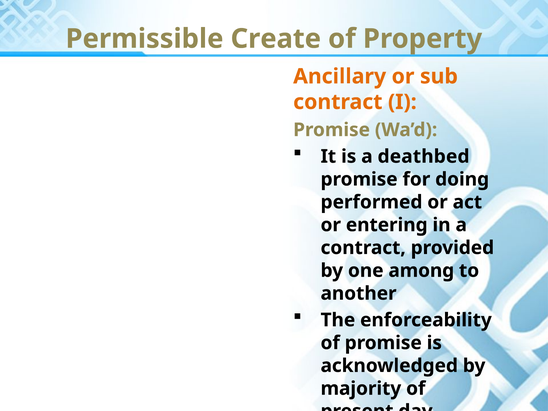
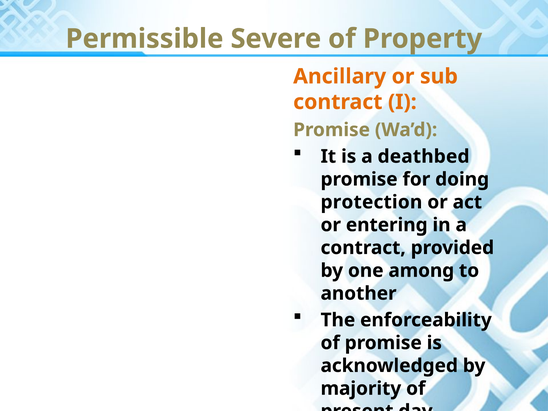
Create: Create -> Severe (276, 39)
performed: performed -> protection (371, 202)
